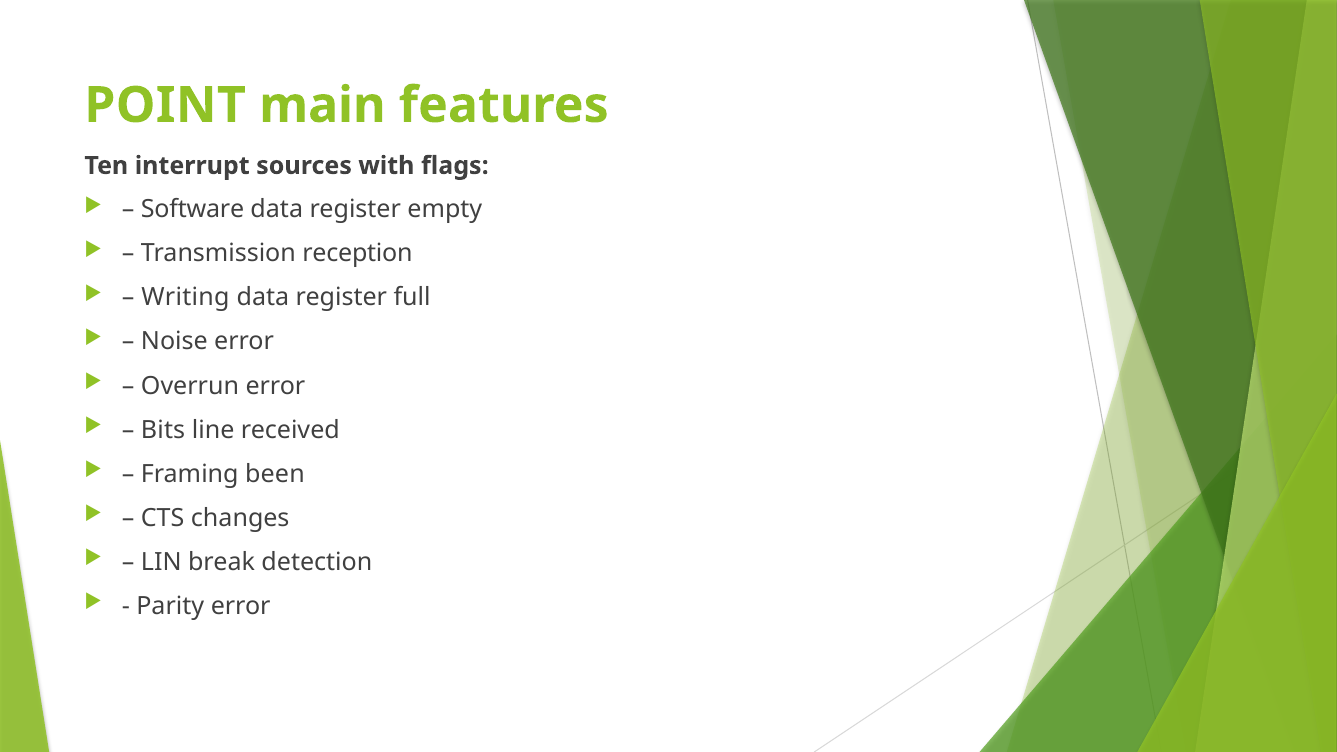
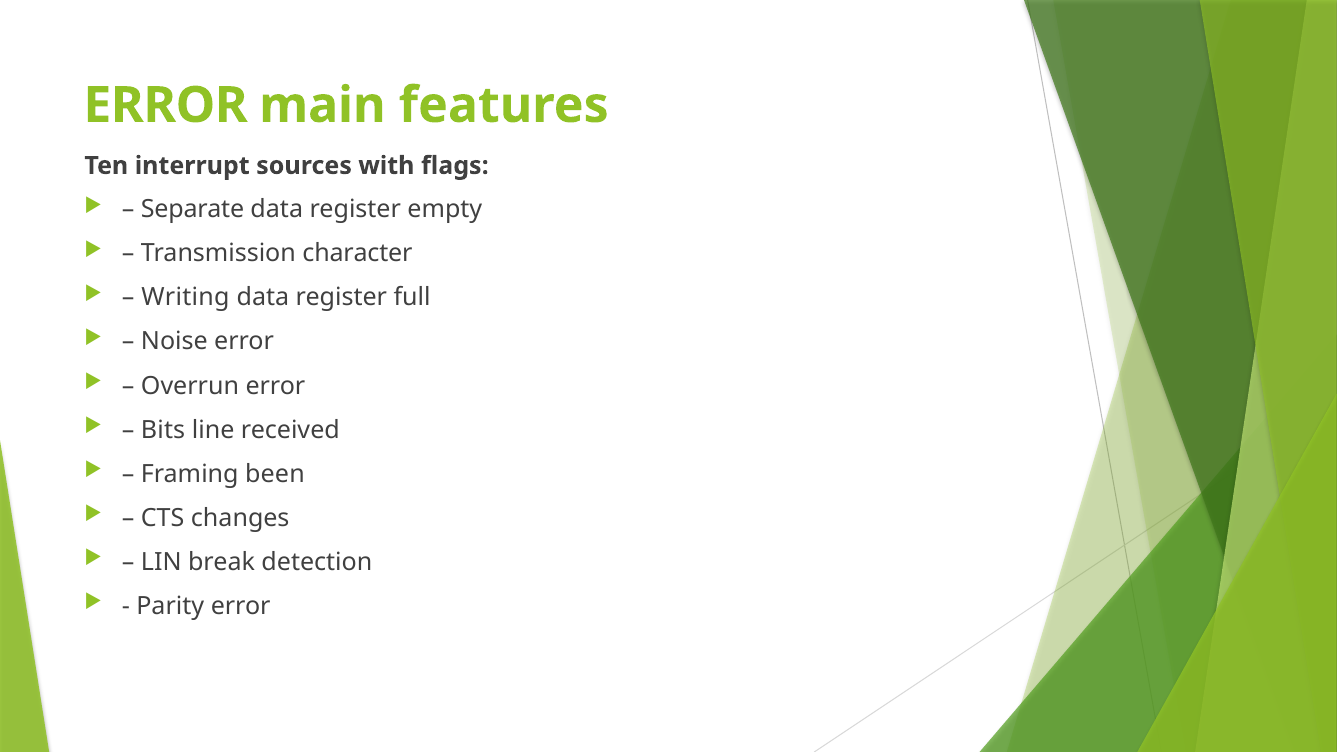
POINT: POINT -> ERROR (166, 105)
Software: Software -> Separate (193, 210)
reception: reception -> character (357, 254)
